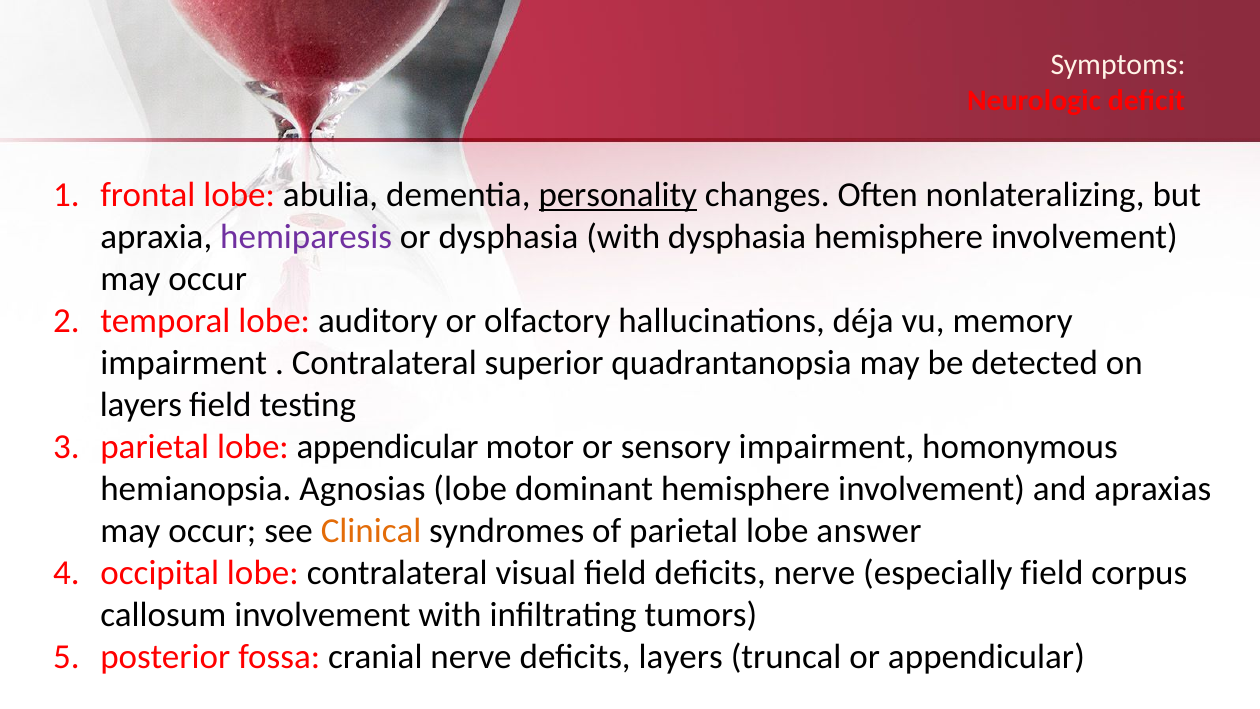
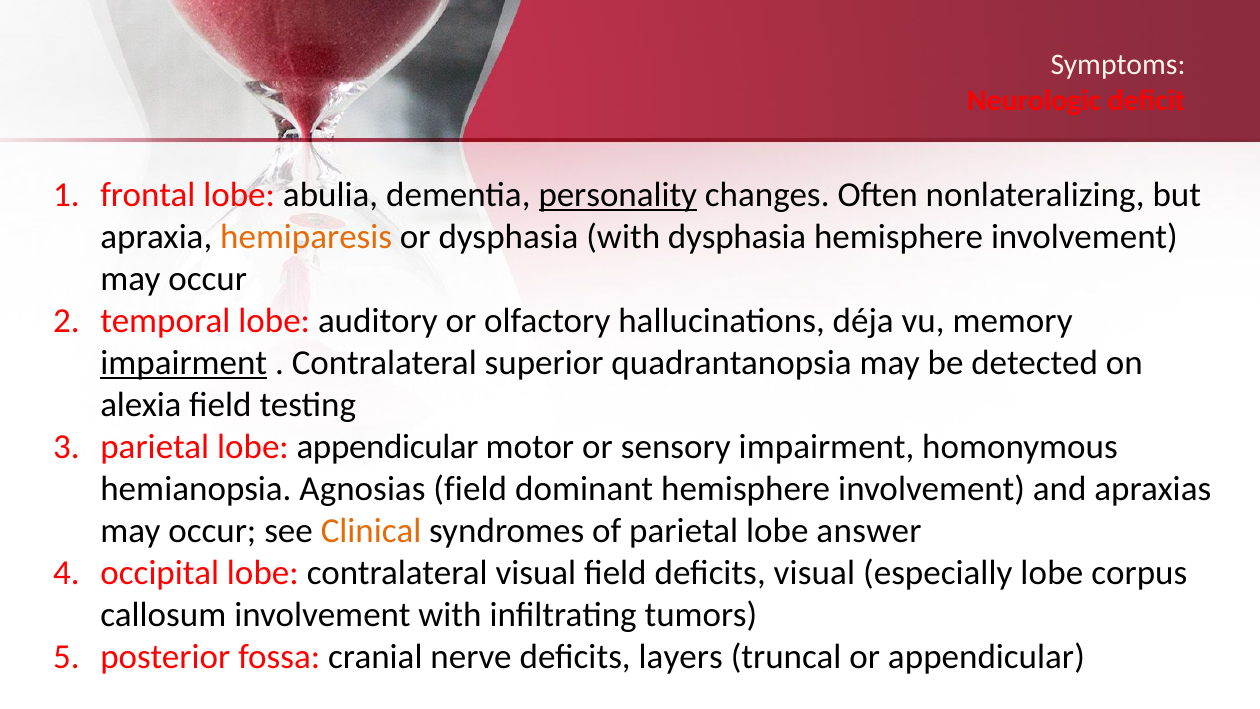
hemiparesis colour: purple -> orange (306, 237)
impairment underline: none -> present (184, 363)
layers: layers -> alexia (141, 405)
Agnosias lobe: lobe -> field (470, 489)
deficits nerve: nerve -> visual (814, 573)
especially field: field -> lobe (1052, 573)
